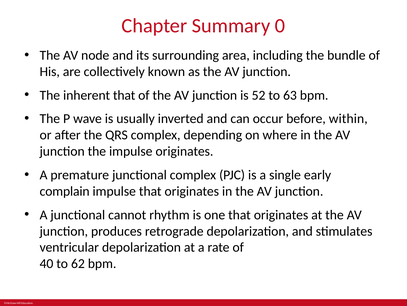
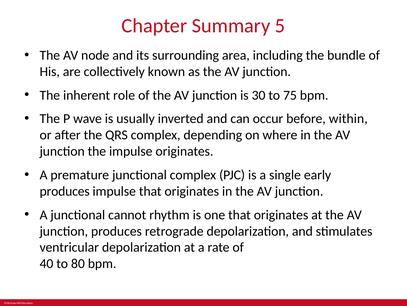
0: 0 -> 5 (280, 26)
inherent that: that -> role (124, 95)
52: 52 -> 30 (259, 95)
63: 63 -> 75 (290, 95)
complain: complain -> produces (65, 191)
62: 62 -> 80 (78, 263)
